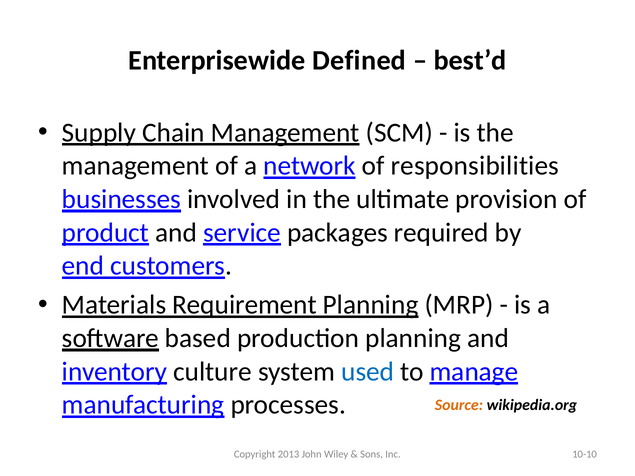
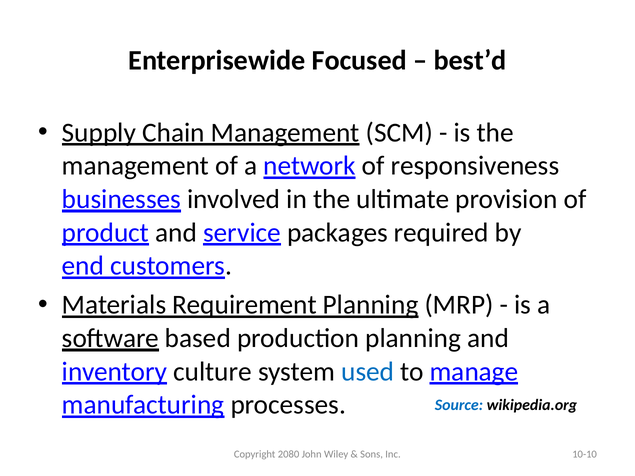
Defined: Defined -> Focused (359, 61)
responsibilities: responsibilities -> responsiveness (475, 166)
Source colour: orange -> blue (459, 405)
2013: 2013 -> 2080 (289, 455)
